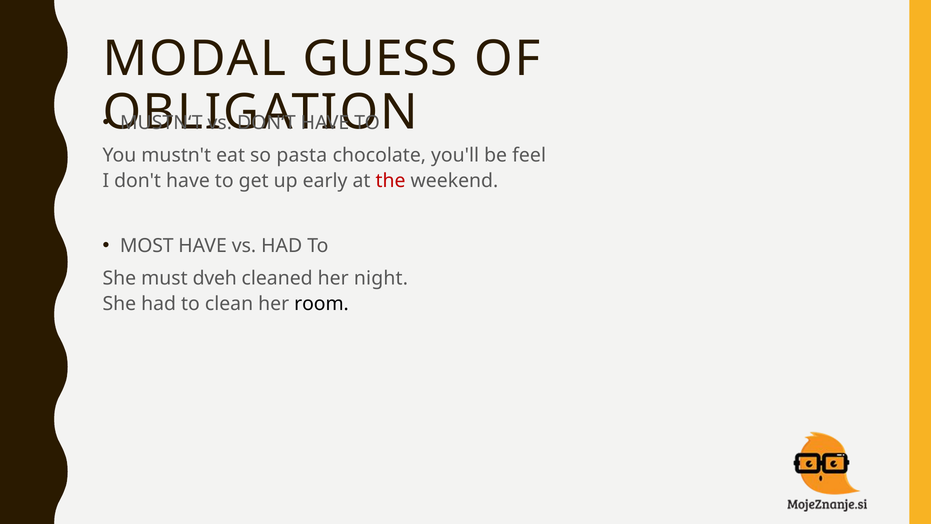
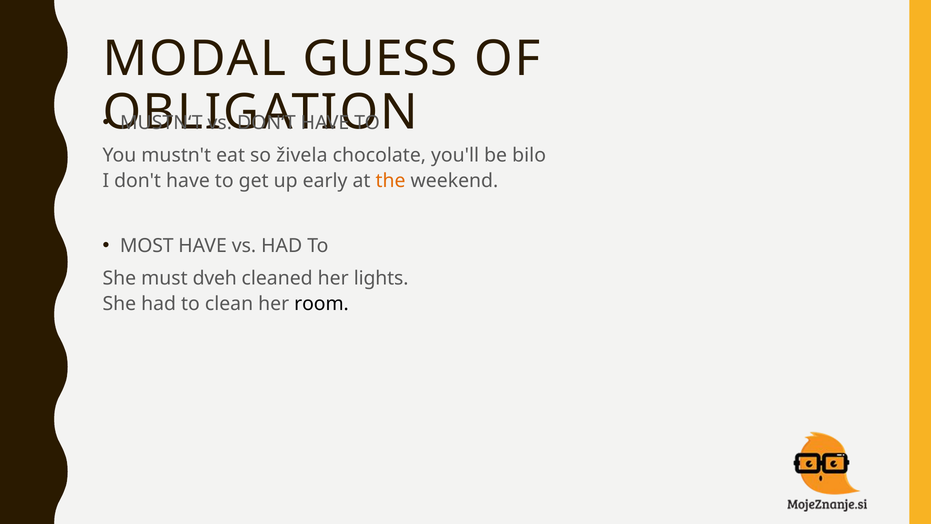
pasta: pasta -> živela (302, 155)
feel: feel -> bilo (529, 155)
the colour: red -> orange (391, 181)
night: night -> lights (381, 278)
